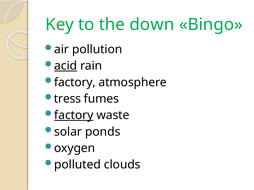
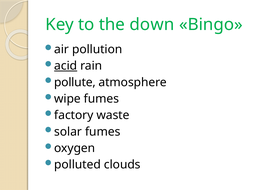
factory: factory -> pollute (75, 83)
tress: tress -> wipe (67, 99)
factory underline: present -> none (74, 116)
solar ponds: ponds -> fumes (103, 132)
